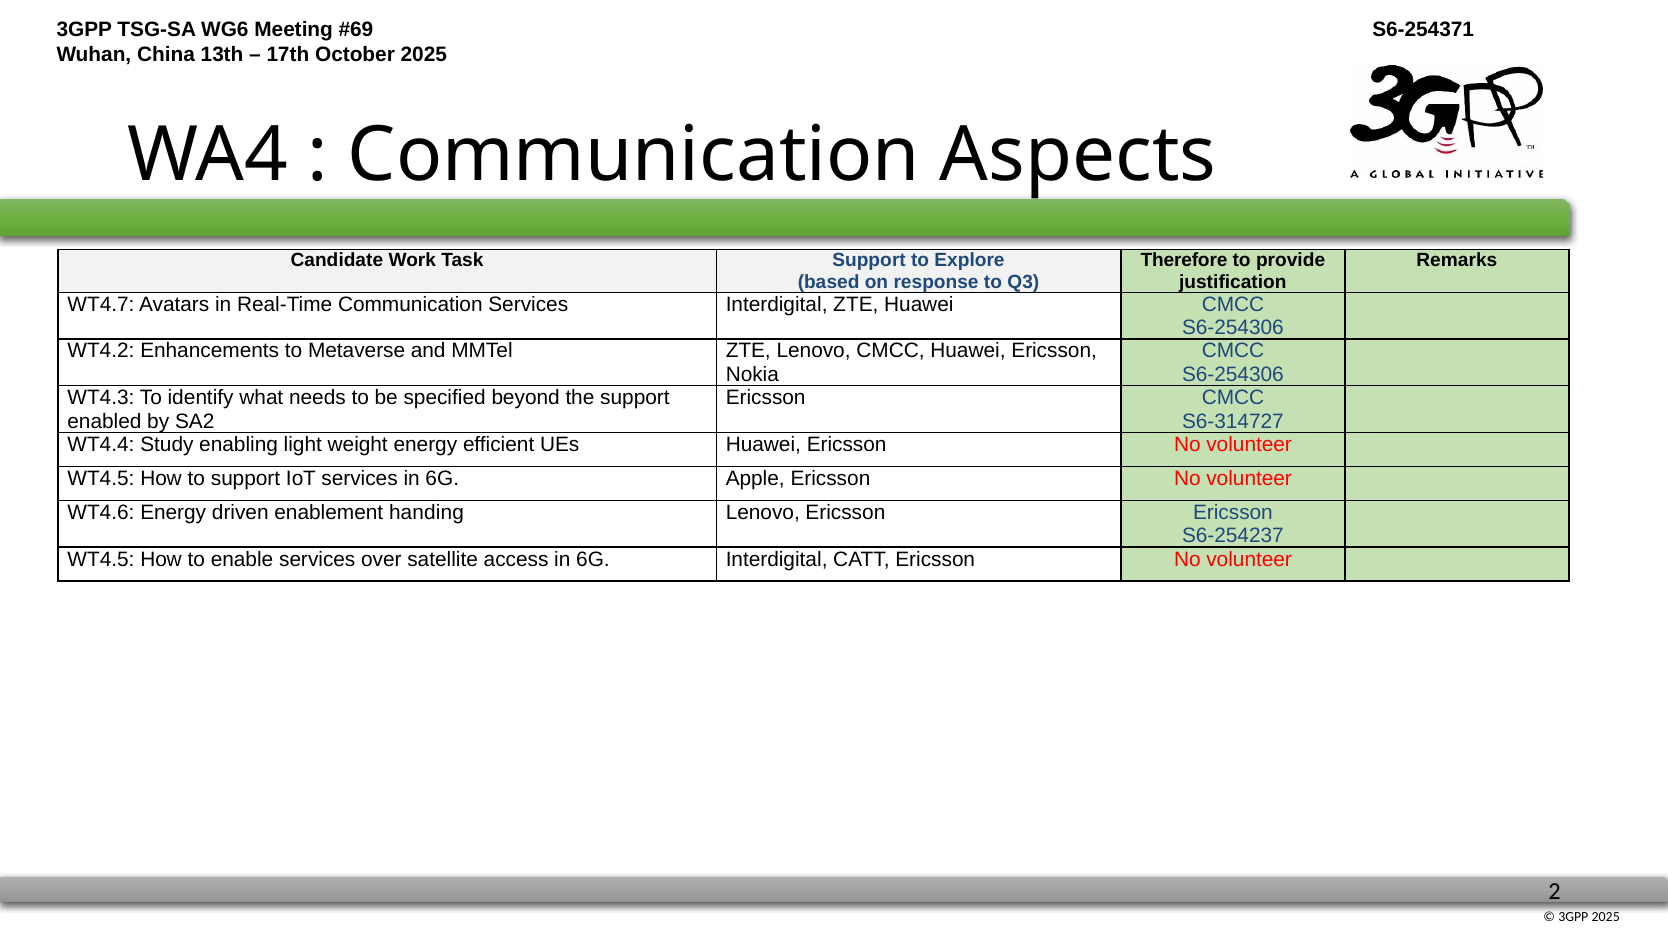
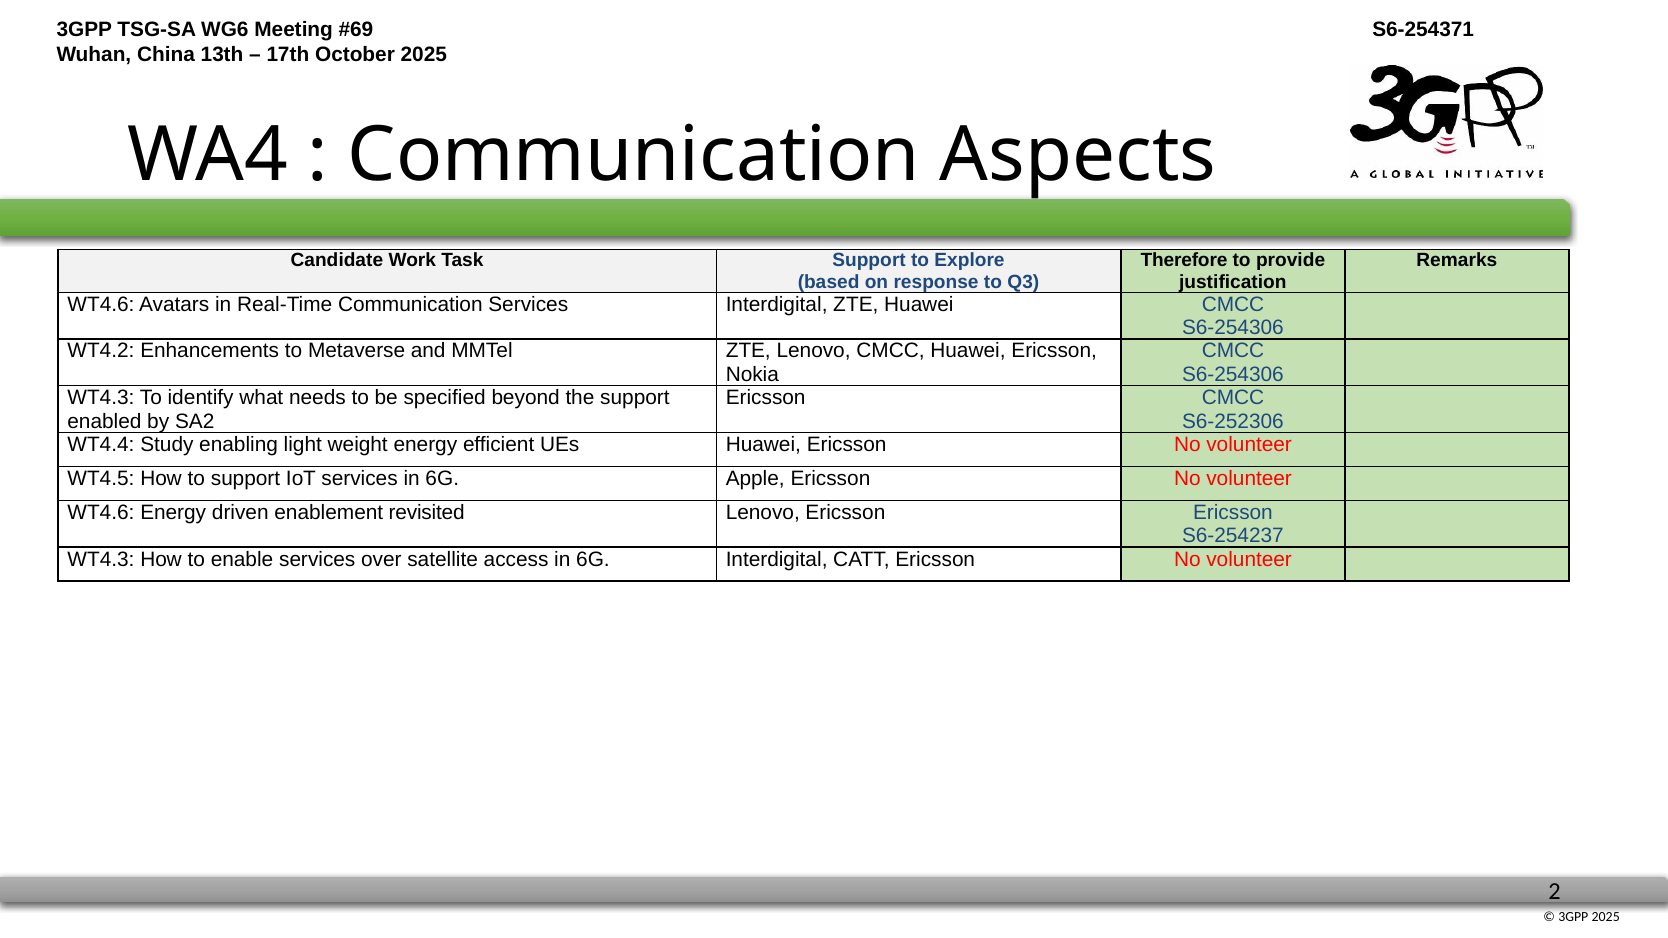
WT4.7: WT4.7 -> WT4.6 (101, 304)
S6-314727: S6-314727 -> S6-252306 (1233, 421)
handing: handing -> revisited (427, 513)
WT4.5: WT4.5 -> WT4.3 (101, 559)
